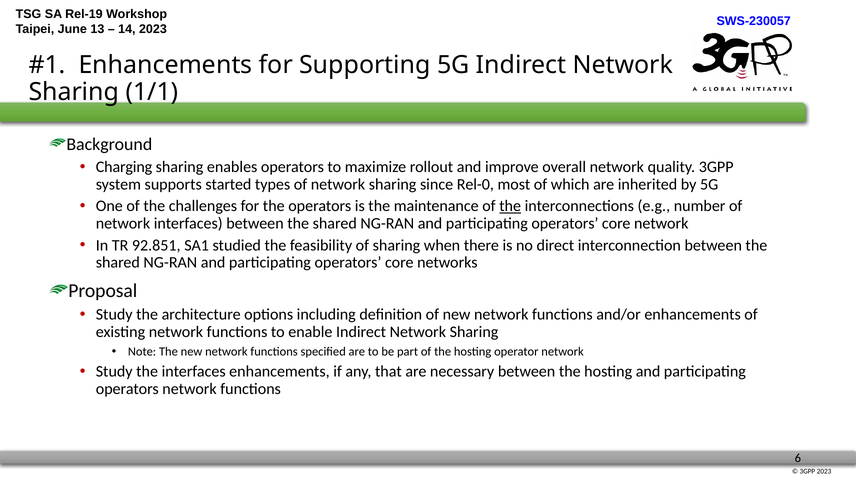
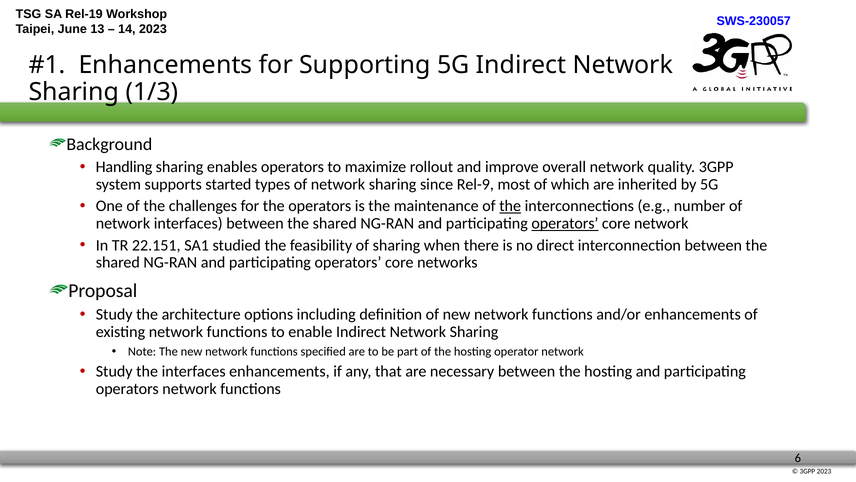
1/1: 1/1 -> 1/3 (152, 92)
Charging: Charging -> Handling (124, 167)
Rel-0: Rel-0 -> Rel-9 (475, 184)
operators underline: none -> present (565, 223)
92.851: 92.851 -> 22.151 (156, 245)
